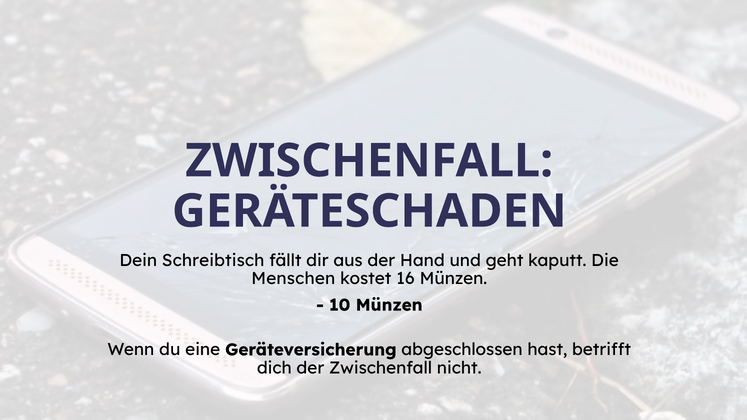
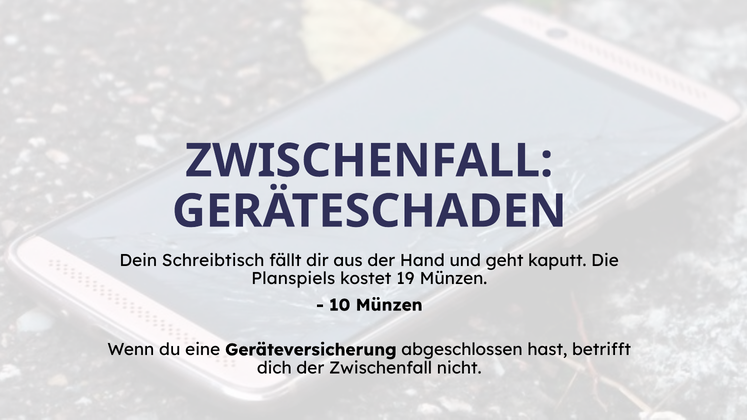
Menschen: Menschen -> Planspiels (293, 279)
16: 16 -> 19 (405, 279)
